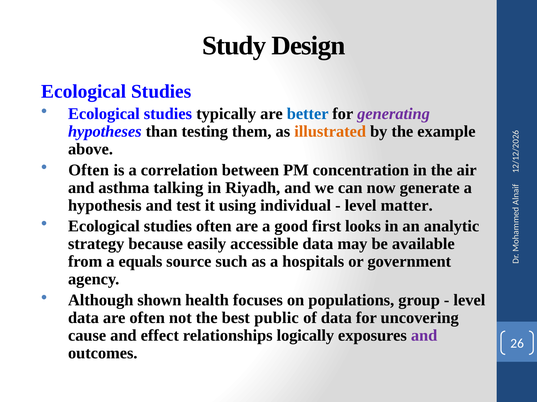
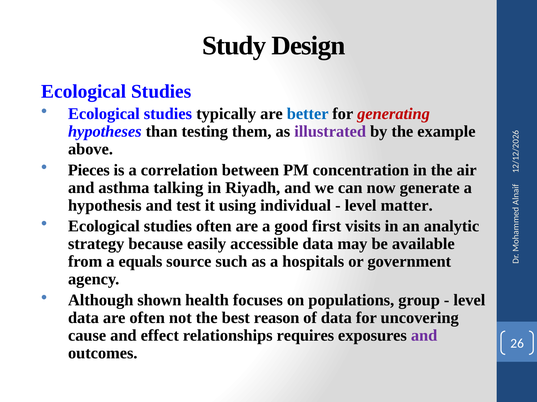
generating colour: purple -> red (394, 114)
illustrated colour: orange -> purple (330, 132)
Often: Often -> Pieces (89, 170)
looks: looks -> visits (363, 227)
public: public -> reason (277, 318)
logically: logically -> requires (305, 336)
